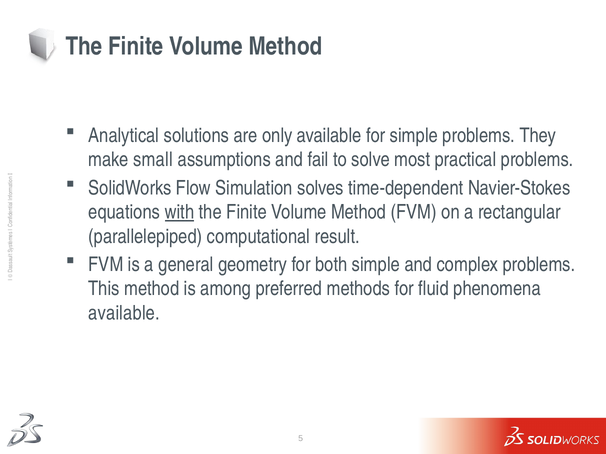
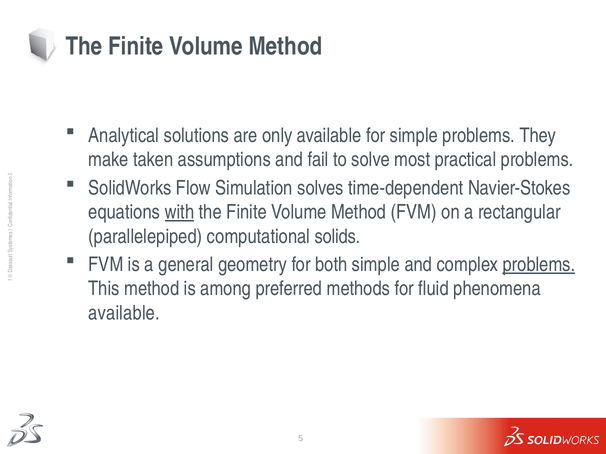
small: small -> taken (153, 160)
result: result -> solids (337, 237)
problems underline: none -> present (539, 265)
